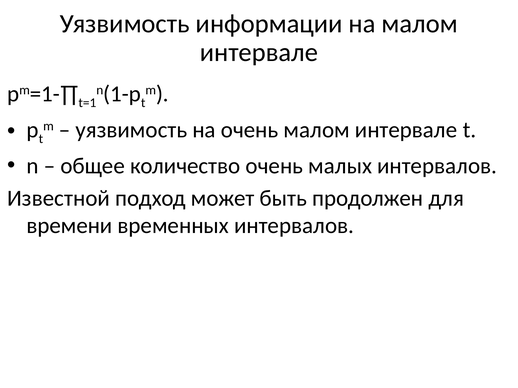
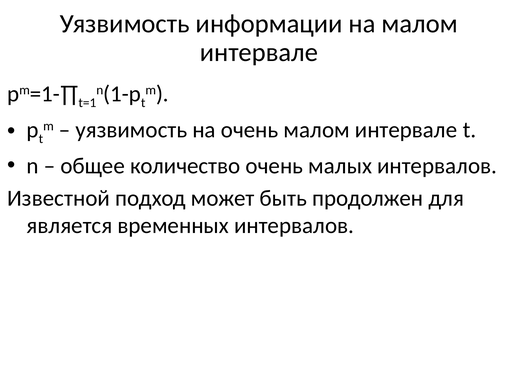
времени: времени -> является (69, 226)
